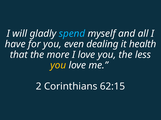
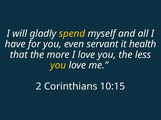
spend colour: light blue -> yellow (72, 34)
dealing: dealing -> servant (102, 44)
62:15: 62:15 -> 10:15 (112, 87)
